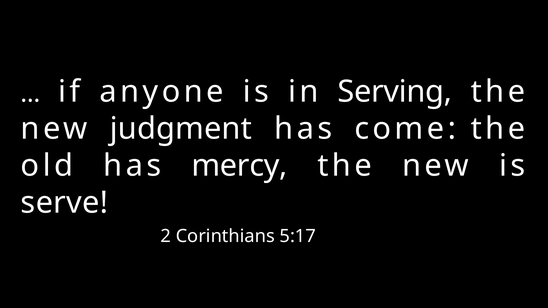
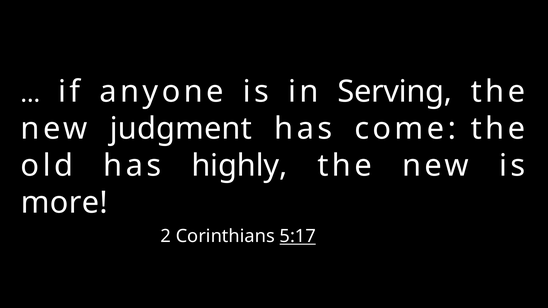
mercy: mercy -> highly (239, 166)
serve: serve -> more (64, 203)
5:17 underline: none -> present (298, 236)
